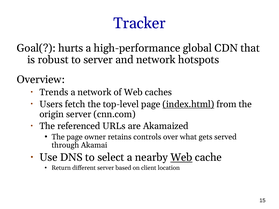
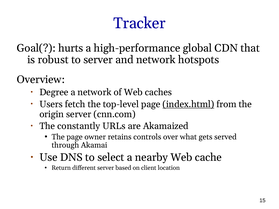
Trends: Trends -> Degree (54, 92)
referenced: referenced -> constantly (79, 126)
Web underline: present -> none (181, 158)
